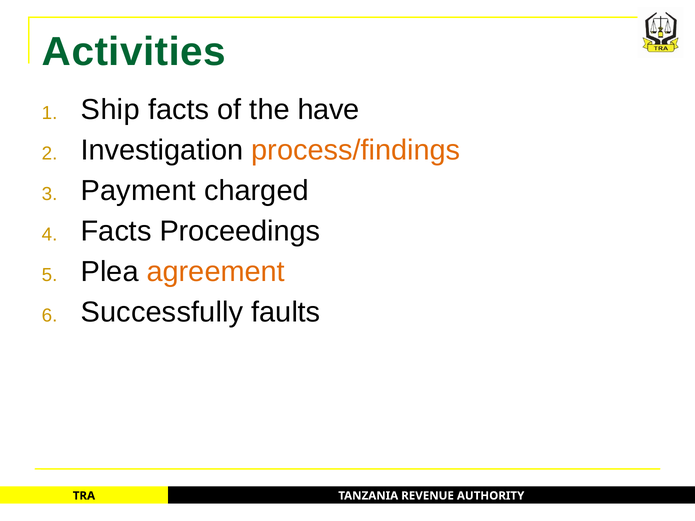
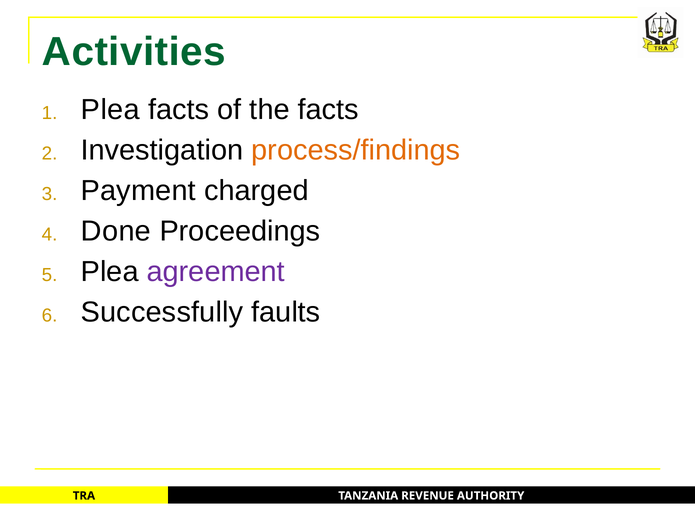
Ship: Ship -> Plea (110, 110)
the have: have -> facts (328, 110)
Facts: Facts -> Done (116, 231)
agreement colour: orange -> purple (216, 272)
